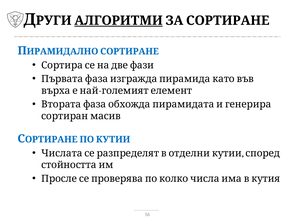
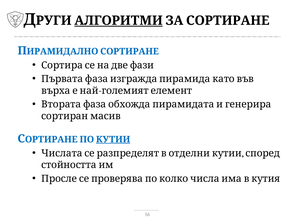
КУТИИ underline: none -> present (113, 139)
